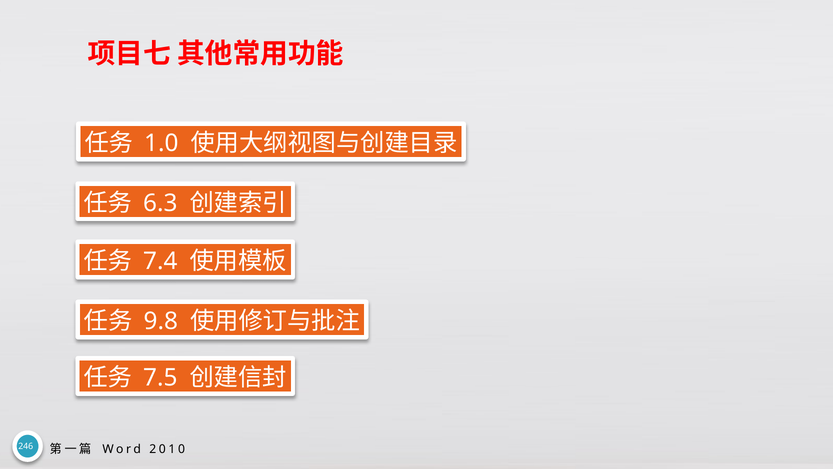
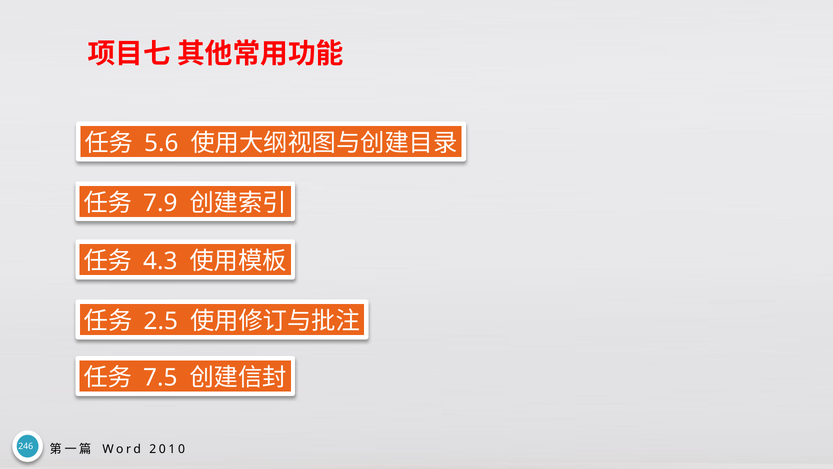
1.0: 1.0 -> 5.6 (161, 143)
6.3: 6.3 -> 7.9 (160, 203)
7.4: 7.4 -> 4.3 (160, 261)
9.8: 9.8 -> 2.5 (161, 321)
